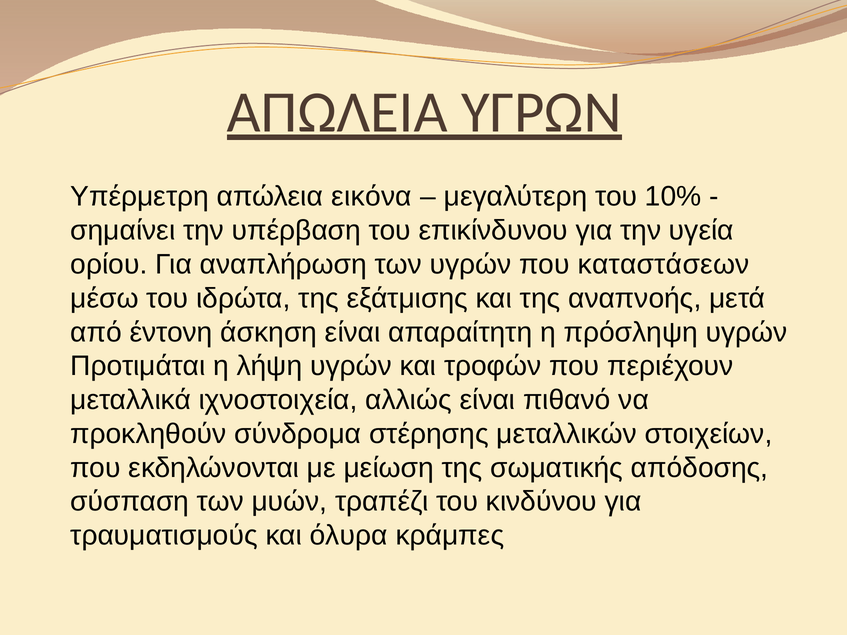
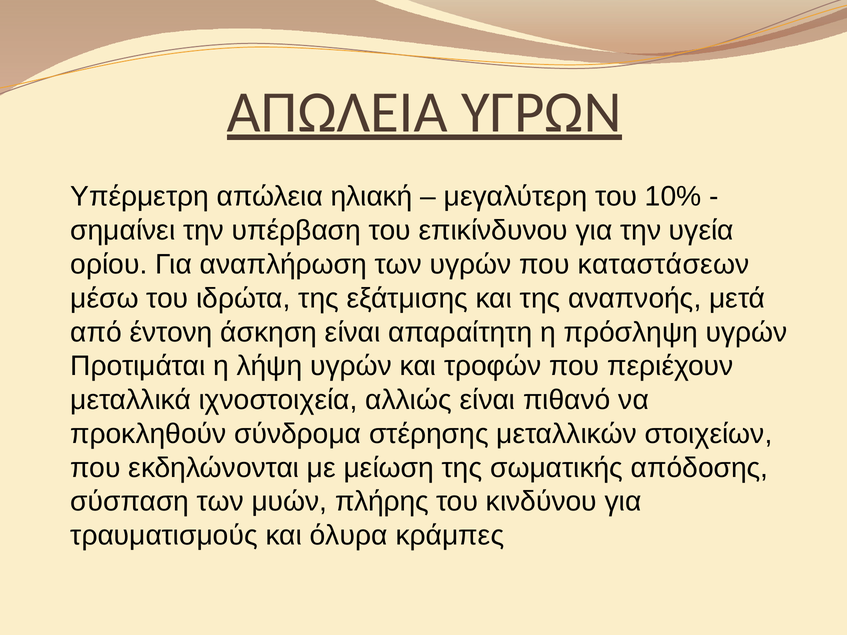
εικόνα: εικόνα -> ηλιακή (372, 196)
τραπέζι: τραπέζι -> πλήρης (382, 502)
